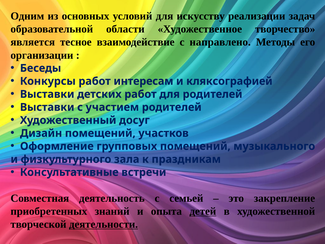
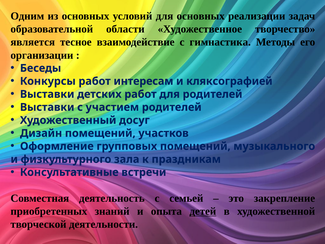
для искусству: искусству -> основных (201, 16)
направлено: направлено -> гимнастика (220, 42)
деятельности underline: present -> none (104, 224)
